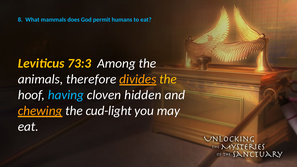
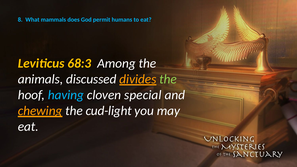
73:3: 73:3 -> 68:3 (79, 63)
therefore: therefore -> discussed (91, 79)
the colour: yellow -> light green (168, 79)
hidden: hidden -> special (143, 95)
